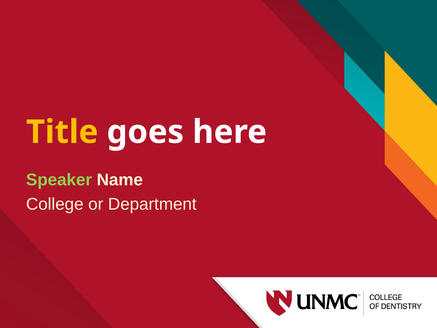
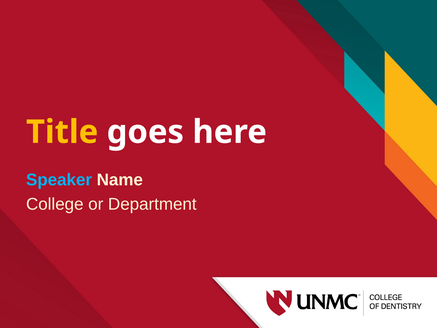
Speaker colour: light green -> light blue (59, 180)
